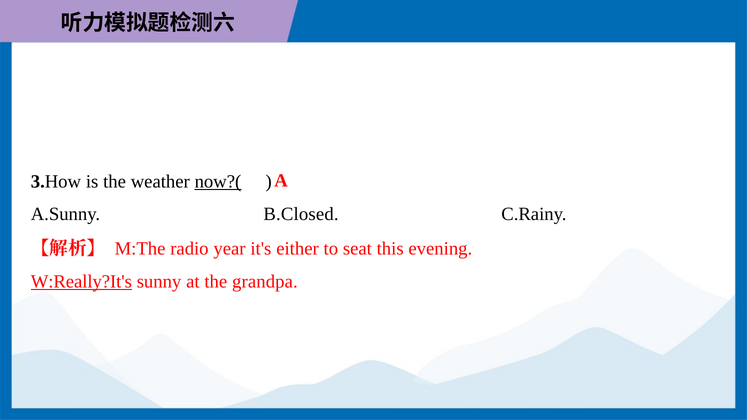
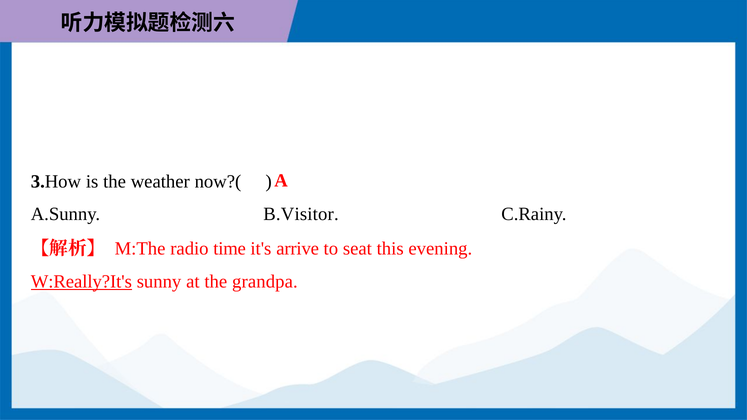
now?( underline: present -> none (218, 182)
B.Closed: B.Closed -> B.Visitor (301, 214)
year: year -> time (230, 249)
either: either -> arrive (298, 249)
